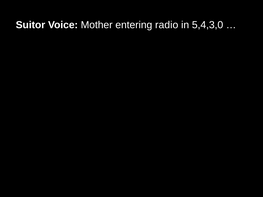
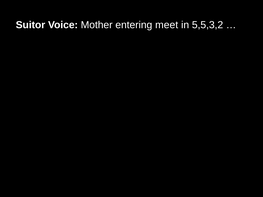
radio: radio -> meet (167, 25)
5,4,3,0: 5,4,3,0 -> 5,5,3,2 (208, 25)
